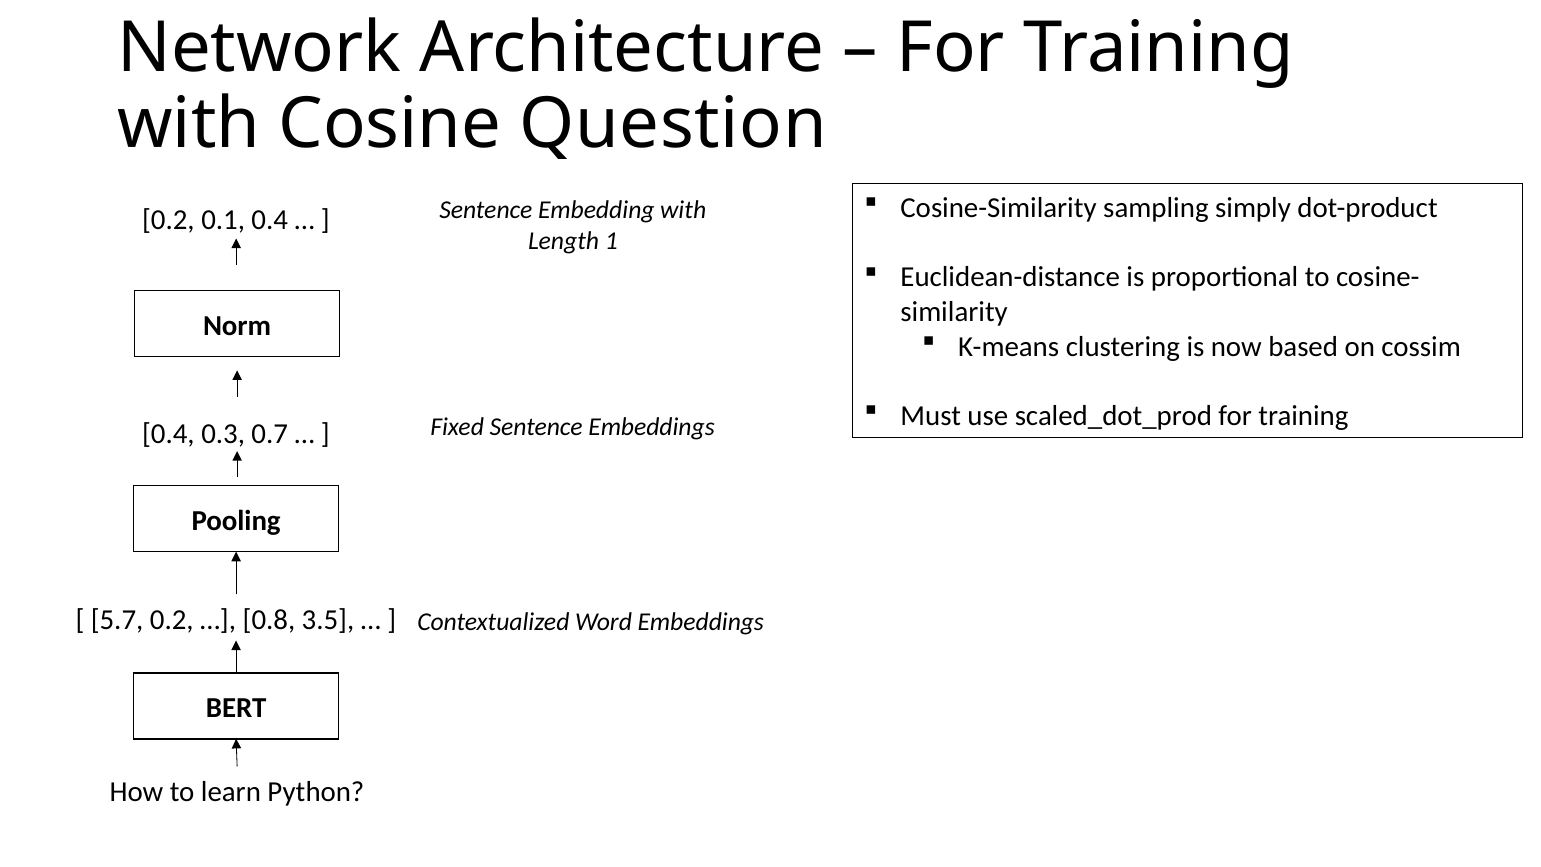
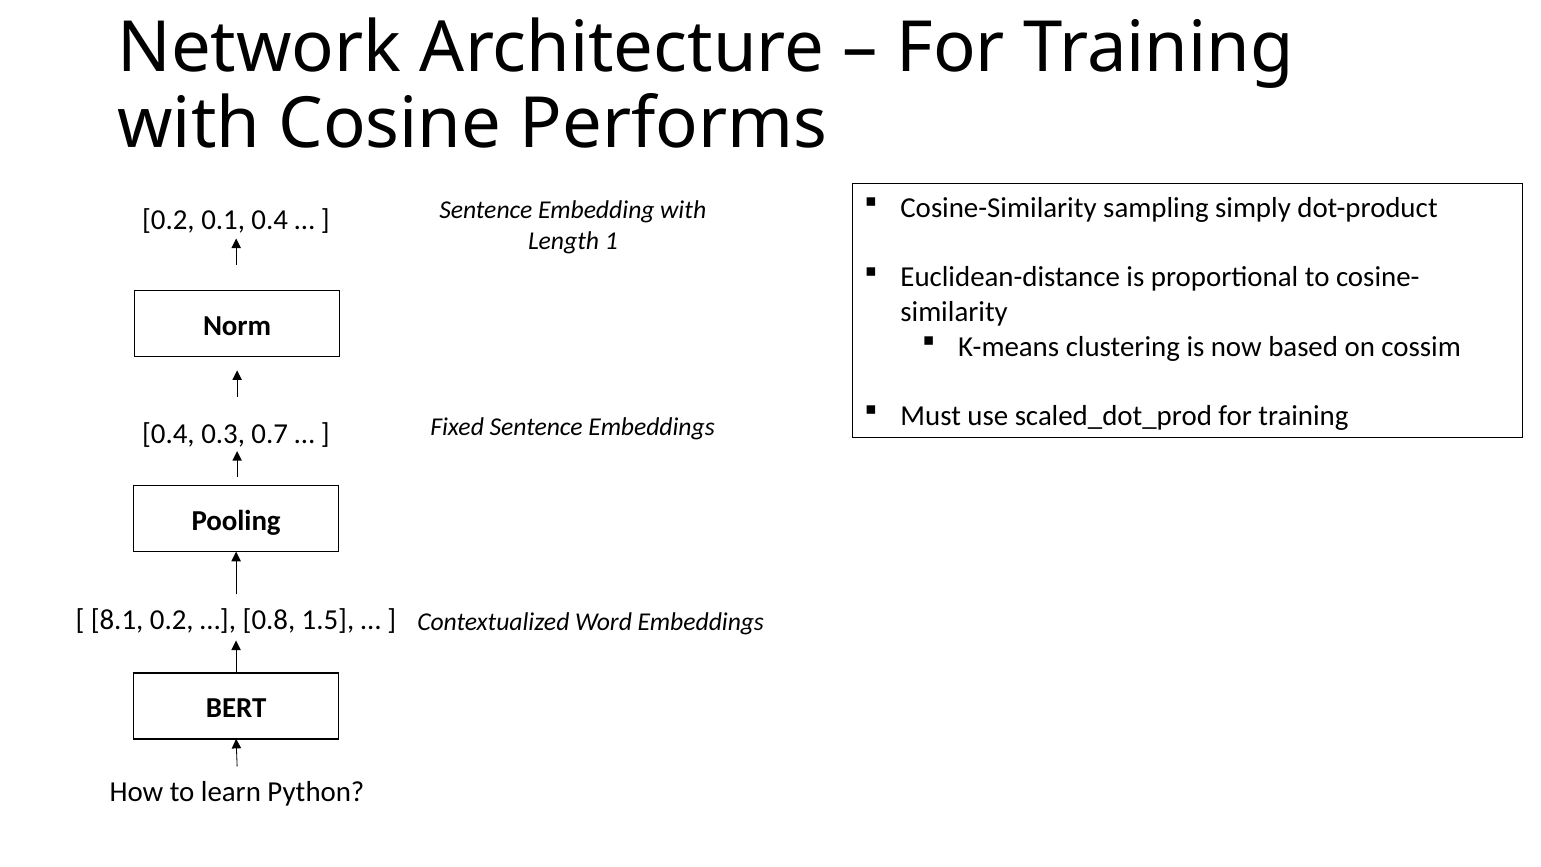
Question: Question -> Performs (674, 124)
5.7: 5.7 -> 8.1 (117, 619)
3.5: 3.5 -> 1.5 (328, 619)
